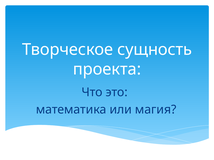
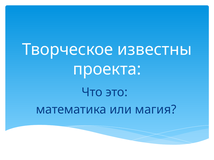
сущность: сущность -> известны (155, 50)
